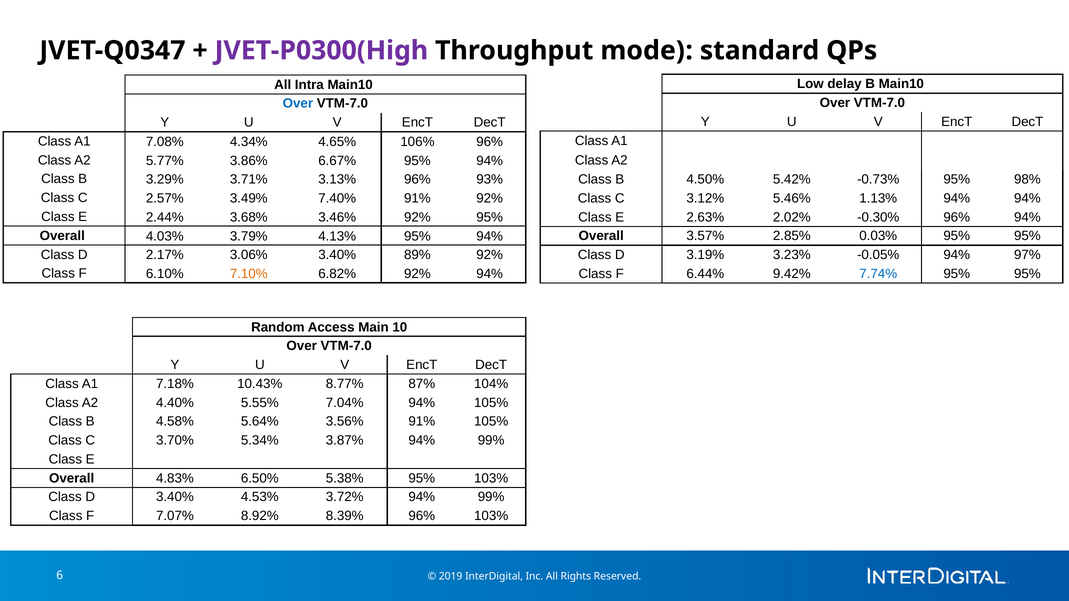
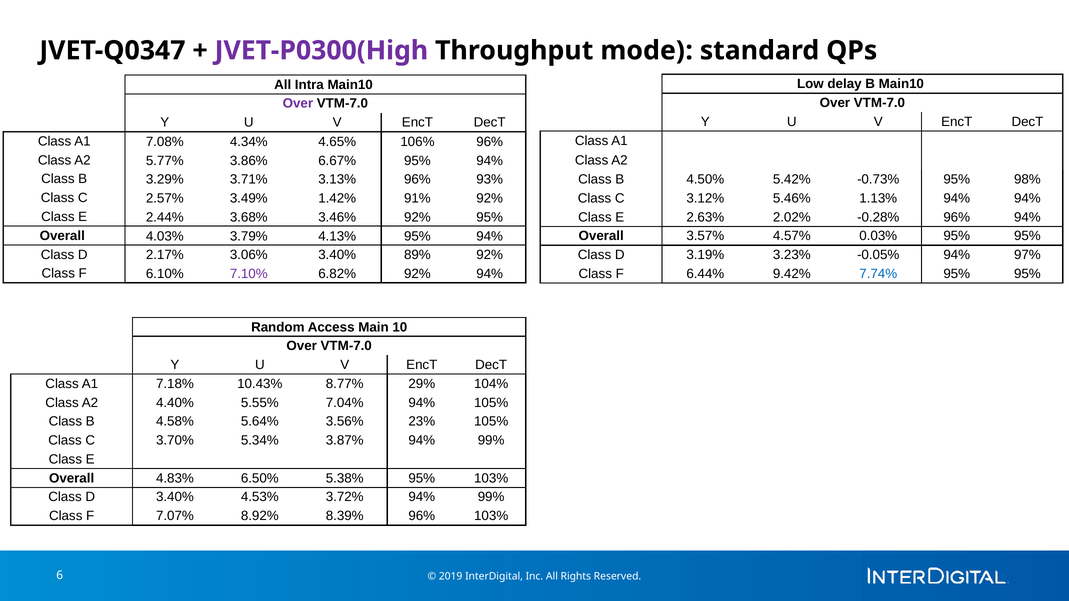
Over colour: blue -> purple (298, 104)
7.40%: 7.40% -> 1.42% (337, 199)
-0.30%: -0.30% -> -0.28% (878, 217)
2.85%: 2.85% -> 4.57% (792, 236)
7.10% colour: orange -> purple (249, 274)
87%: 87% -> 29% (422, 384)
3.56% 91%: 91% -> 23% (422, 422)
